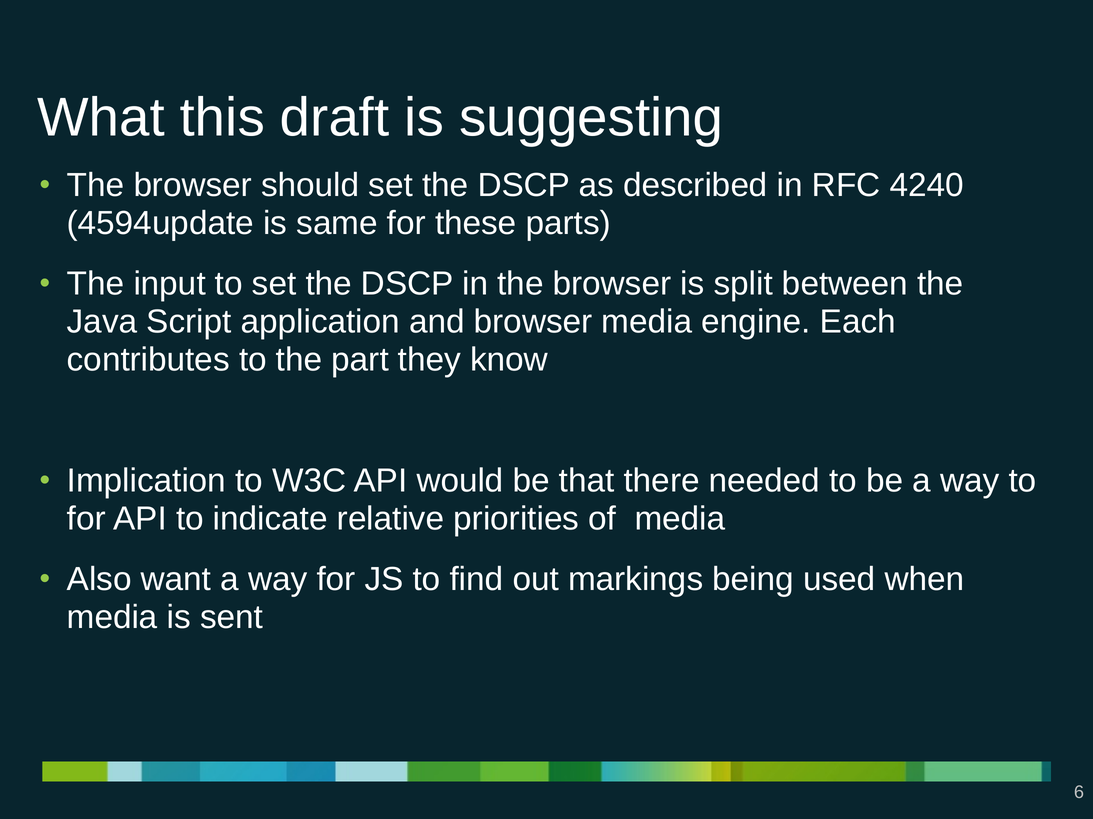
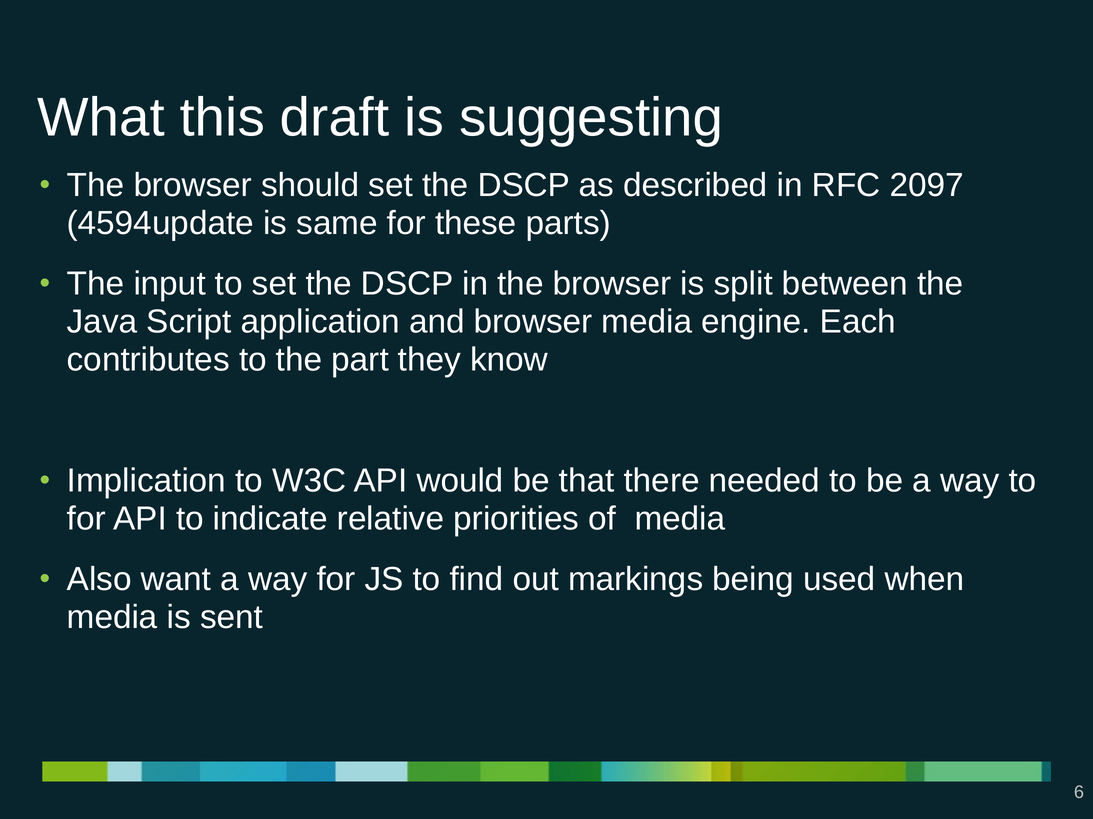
4240: 4240 -> 2097 (927, 186)
